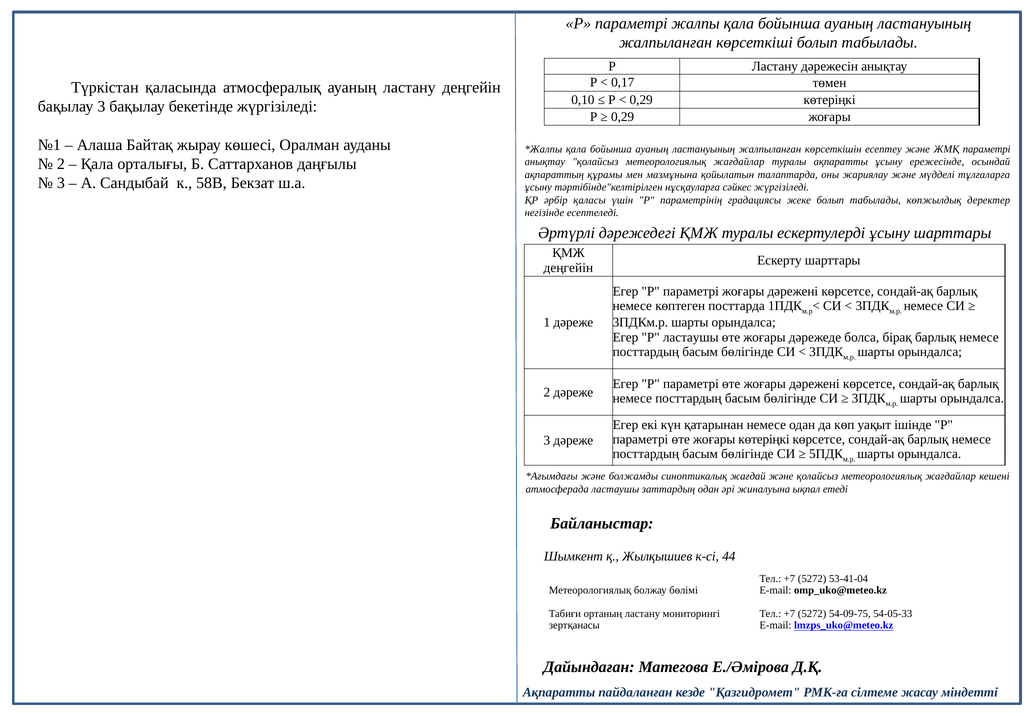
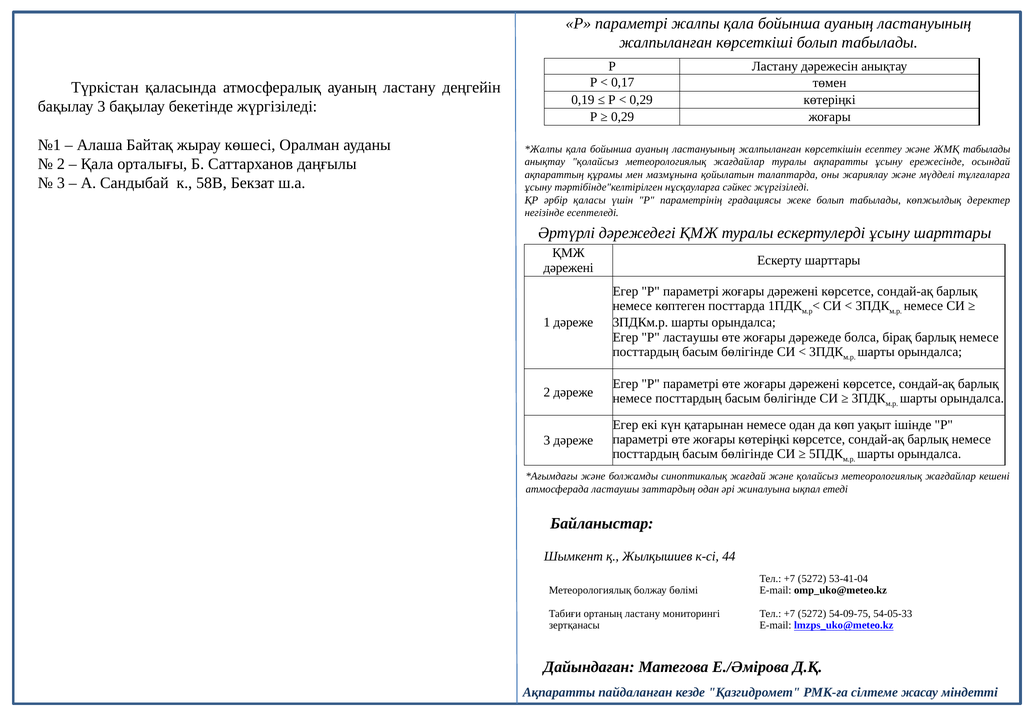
0,10: 0,10 -> 0,19 (583, 100)
ЖМҚ параметрі: параметрі -> табылады (987, 149)
деңгейін: деңгейін -> дәрежені (568, 268)
